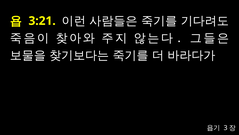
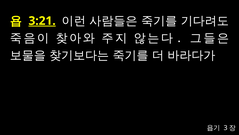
3:21 underline: none -> present (42, 21)
